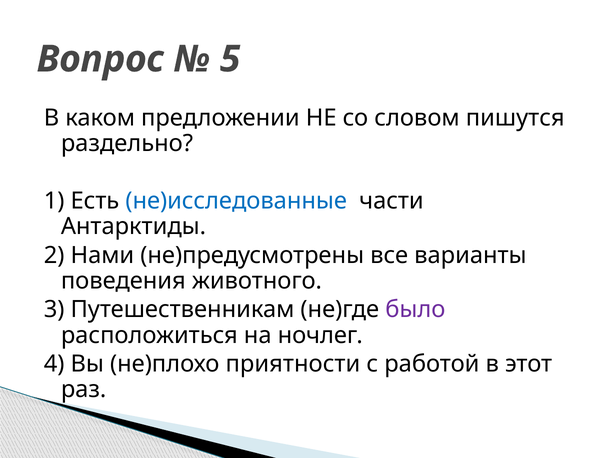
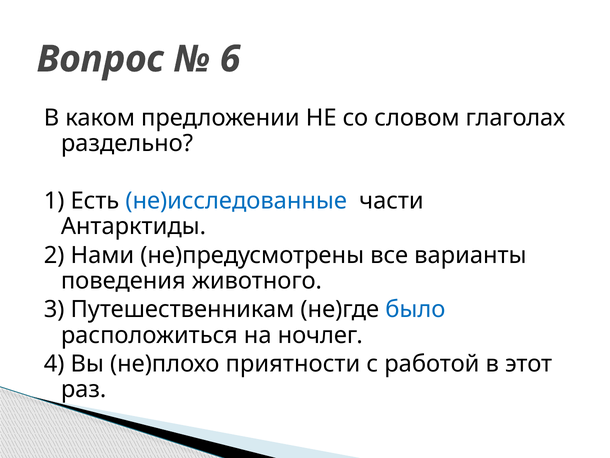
5: 5 -> 6 (230, 59)
пишутся: пишутся -> глаголах (515, 118)
было colour: purple -> blue (415, 309)
